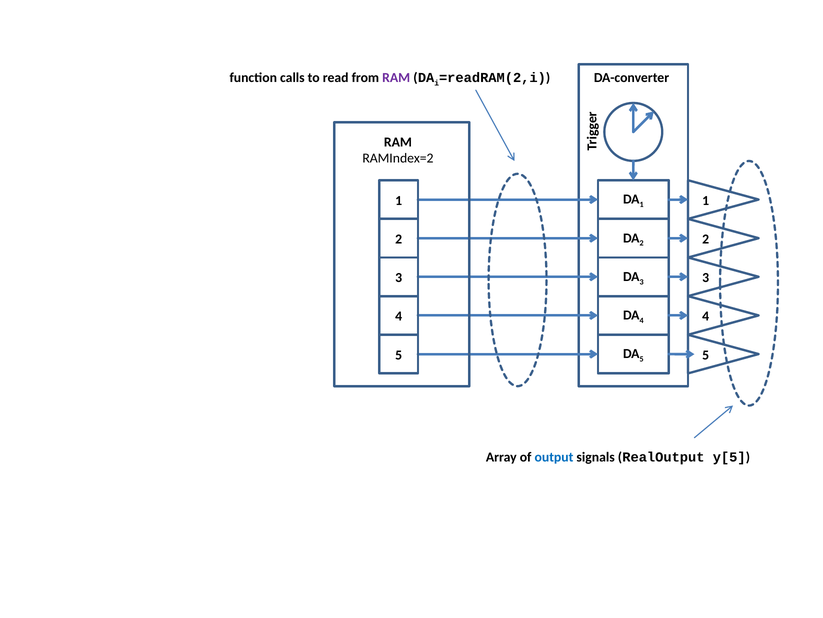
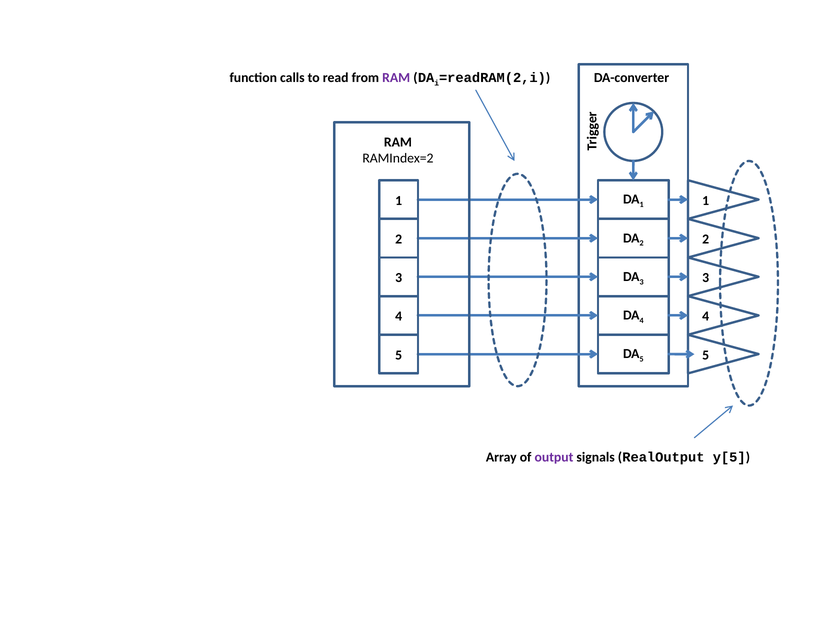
output colour: blue -> purple (554, 457)
